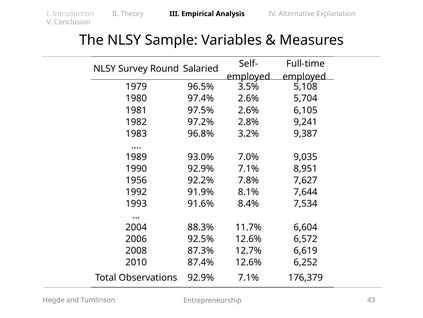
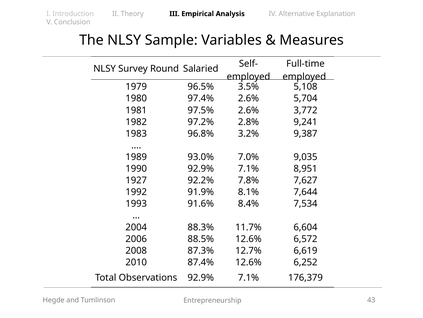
6,105: 6,105 -> 3,772 (306, 110)
1956: 1956 -> 1927 (136, 180)
92.5%: 92.5% -> 88.5% (201, 238)
